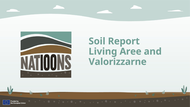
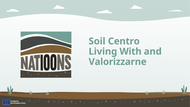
Report: Report -> Centro (124, 41)
Aree: Aree -> With (131, 51)
